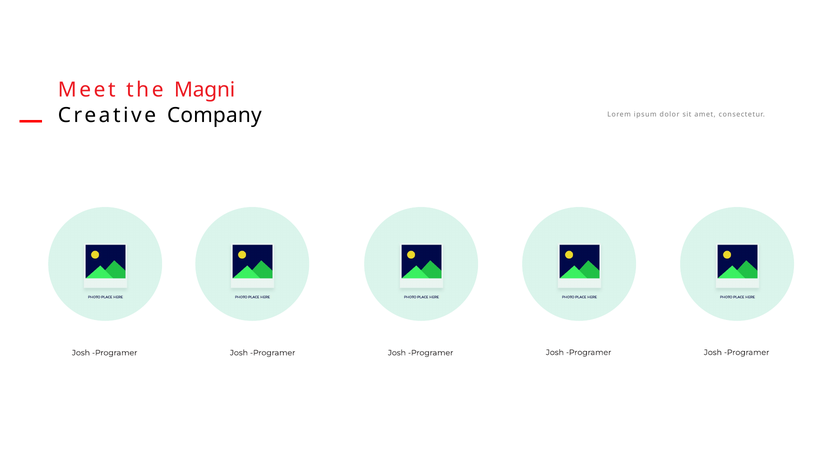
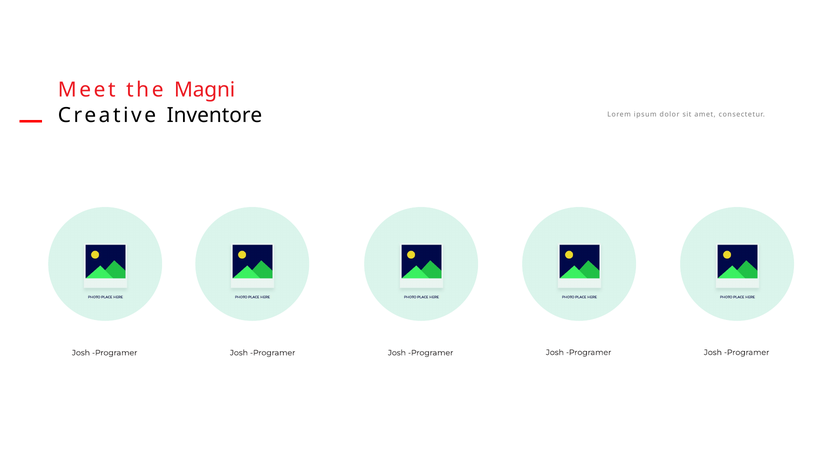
Company: Company -> Inventore (214, 115)
